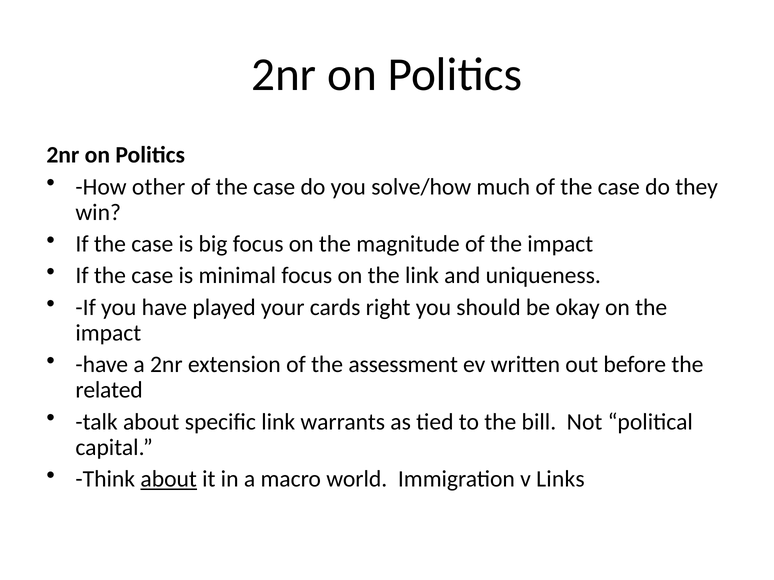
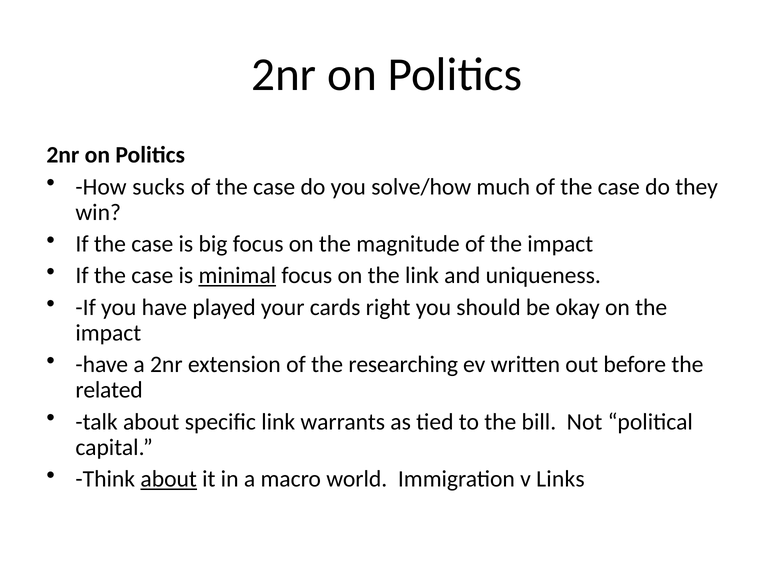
other: other -> sucks (159, 187)
minimal underline: none -> present (237, 276)
assessment: assessment -> researching (403, 365)
